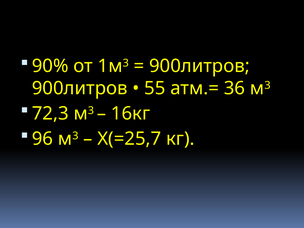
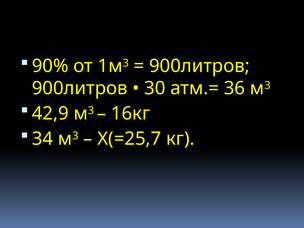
55: 55 -> 30 (155, 88)
72,3: 72,3 -> 42,9 (50, 114)
96: 96 -> 34 (42, 139)
